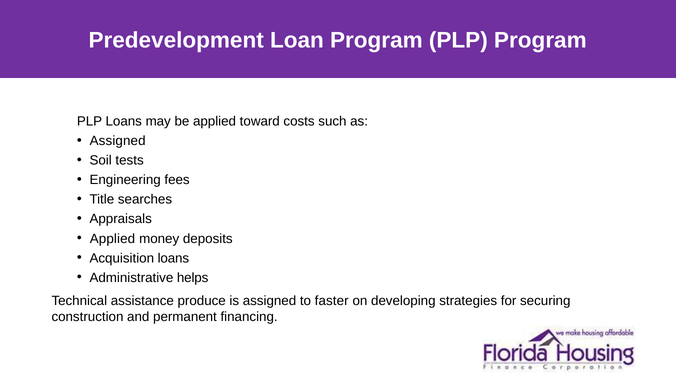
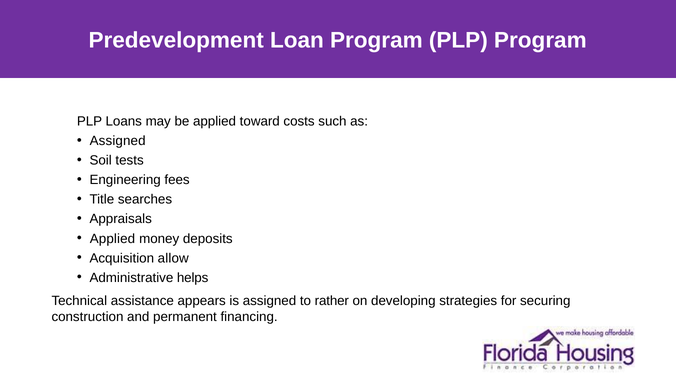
Acquisition loans: loans -> allow (173, 258)
produce: produce -> appears (202, 301)
faster: faster -> rather (332, 301)
